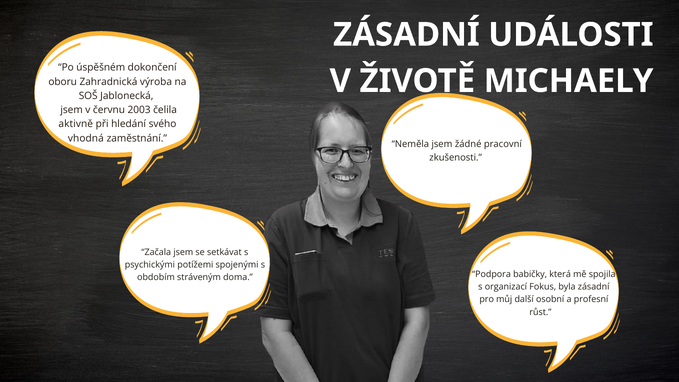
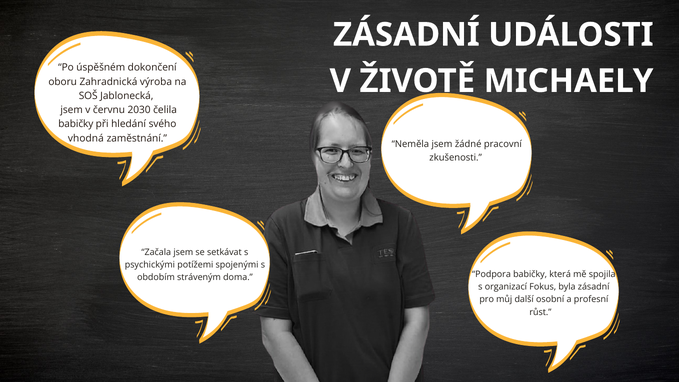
2003: 2003 -> 2030 (139, 110)
aktivně: aktivně -> babičky (76, 124)
